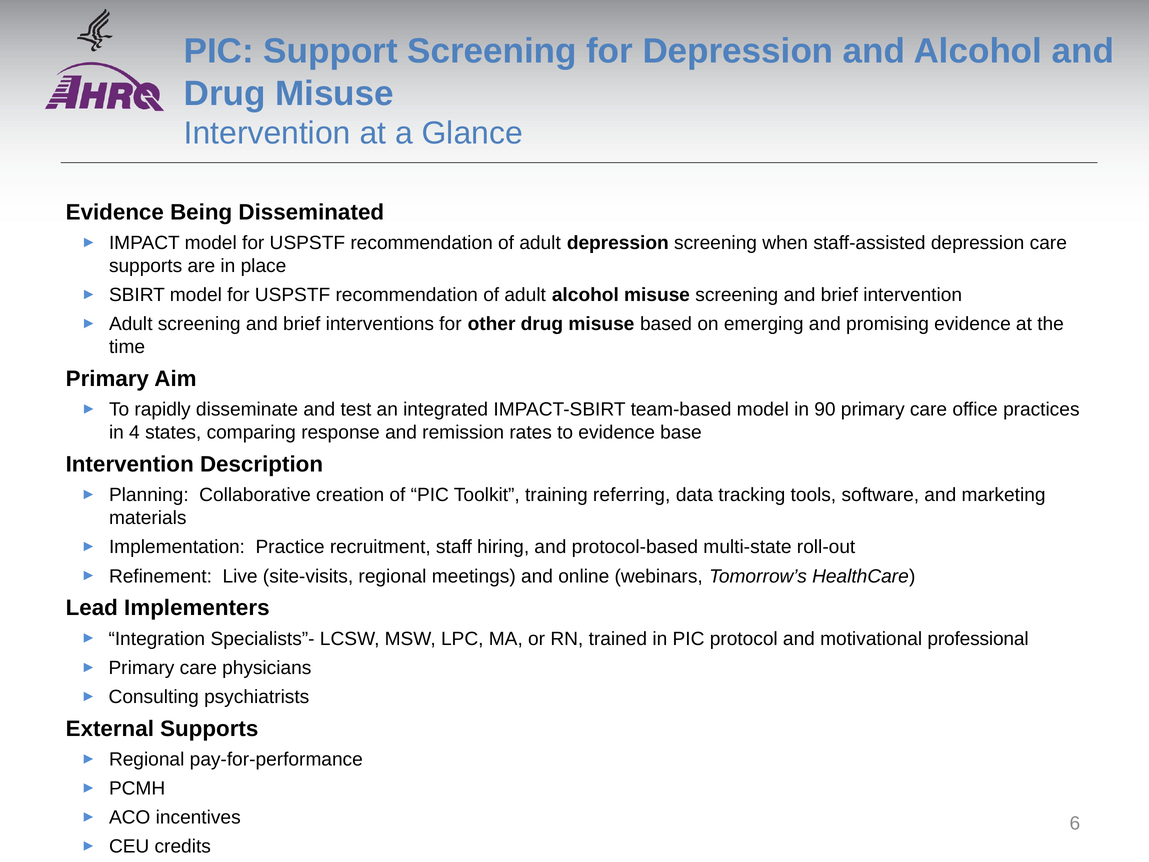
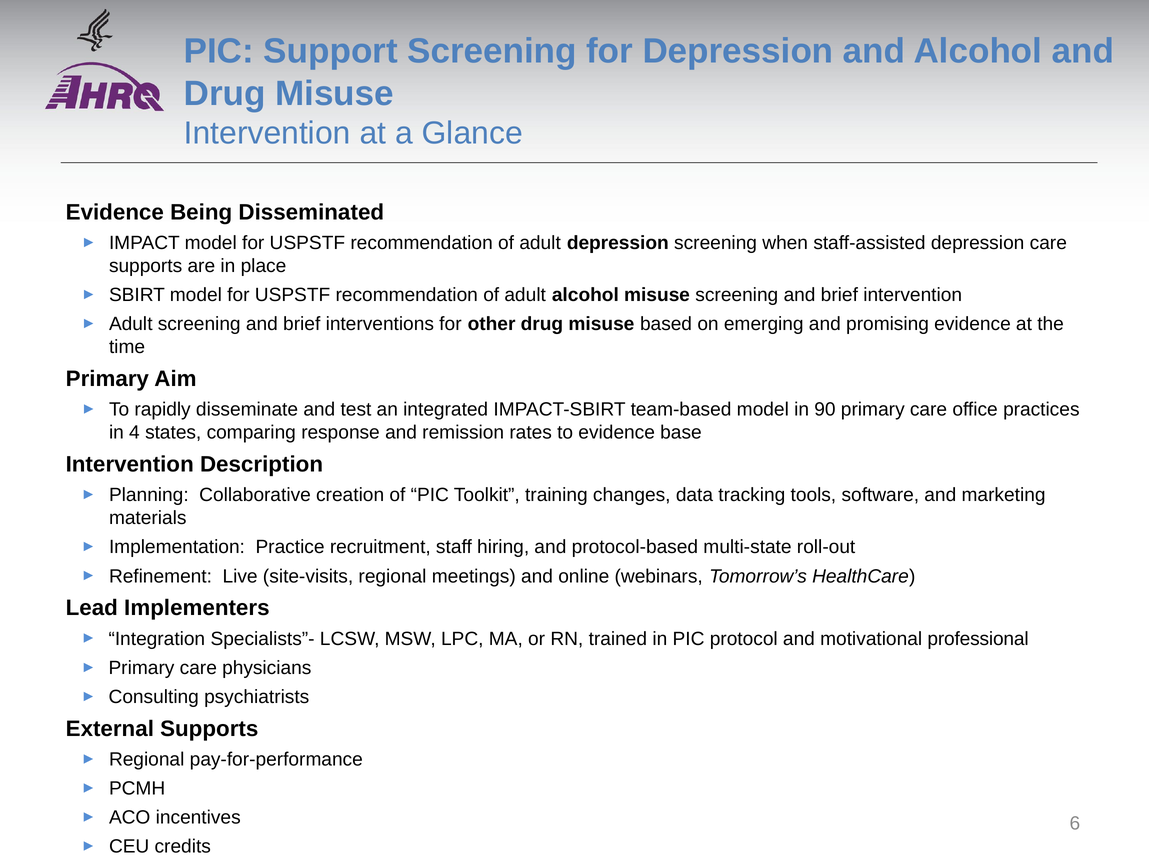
referring: referring -> changes (632, 495)
